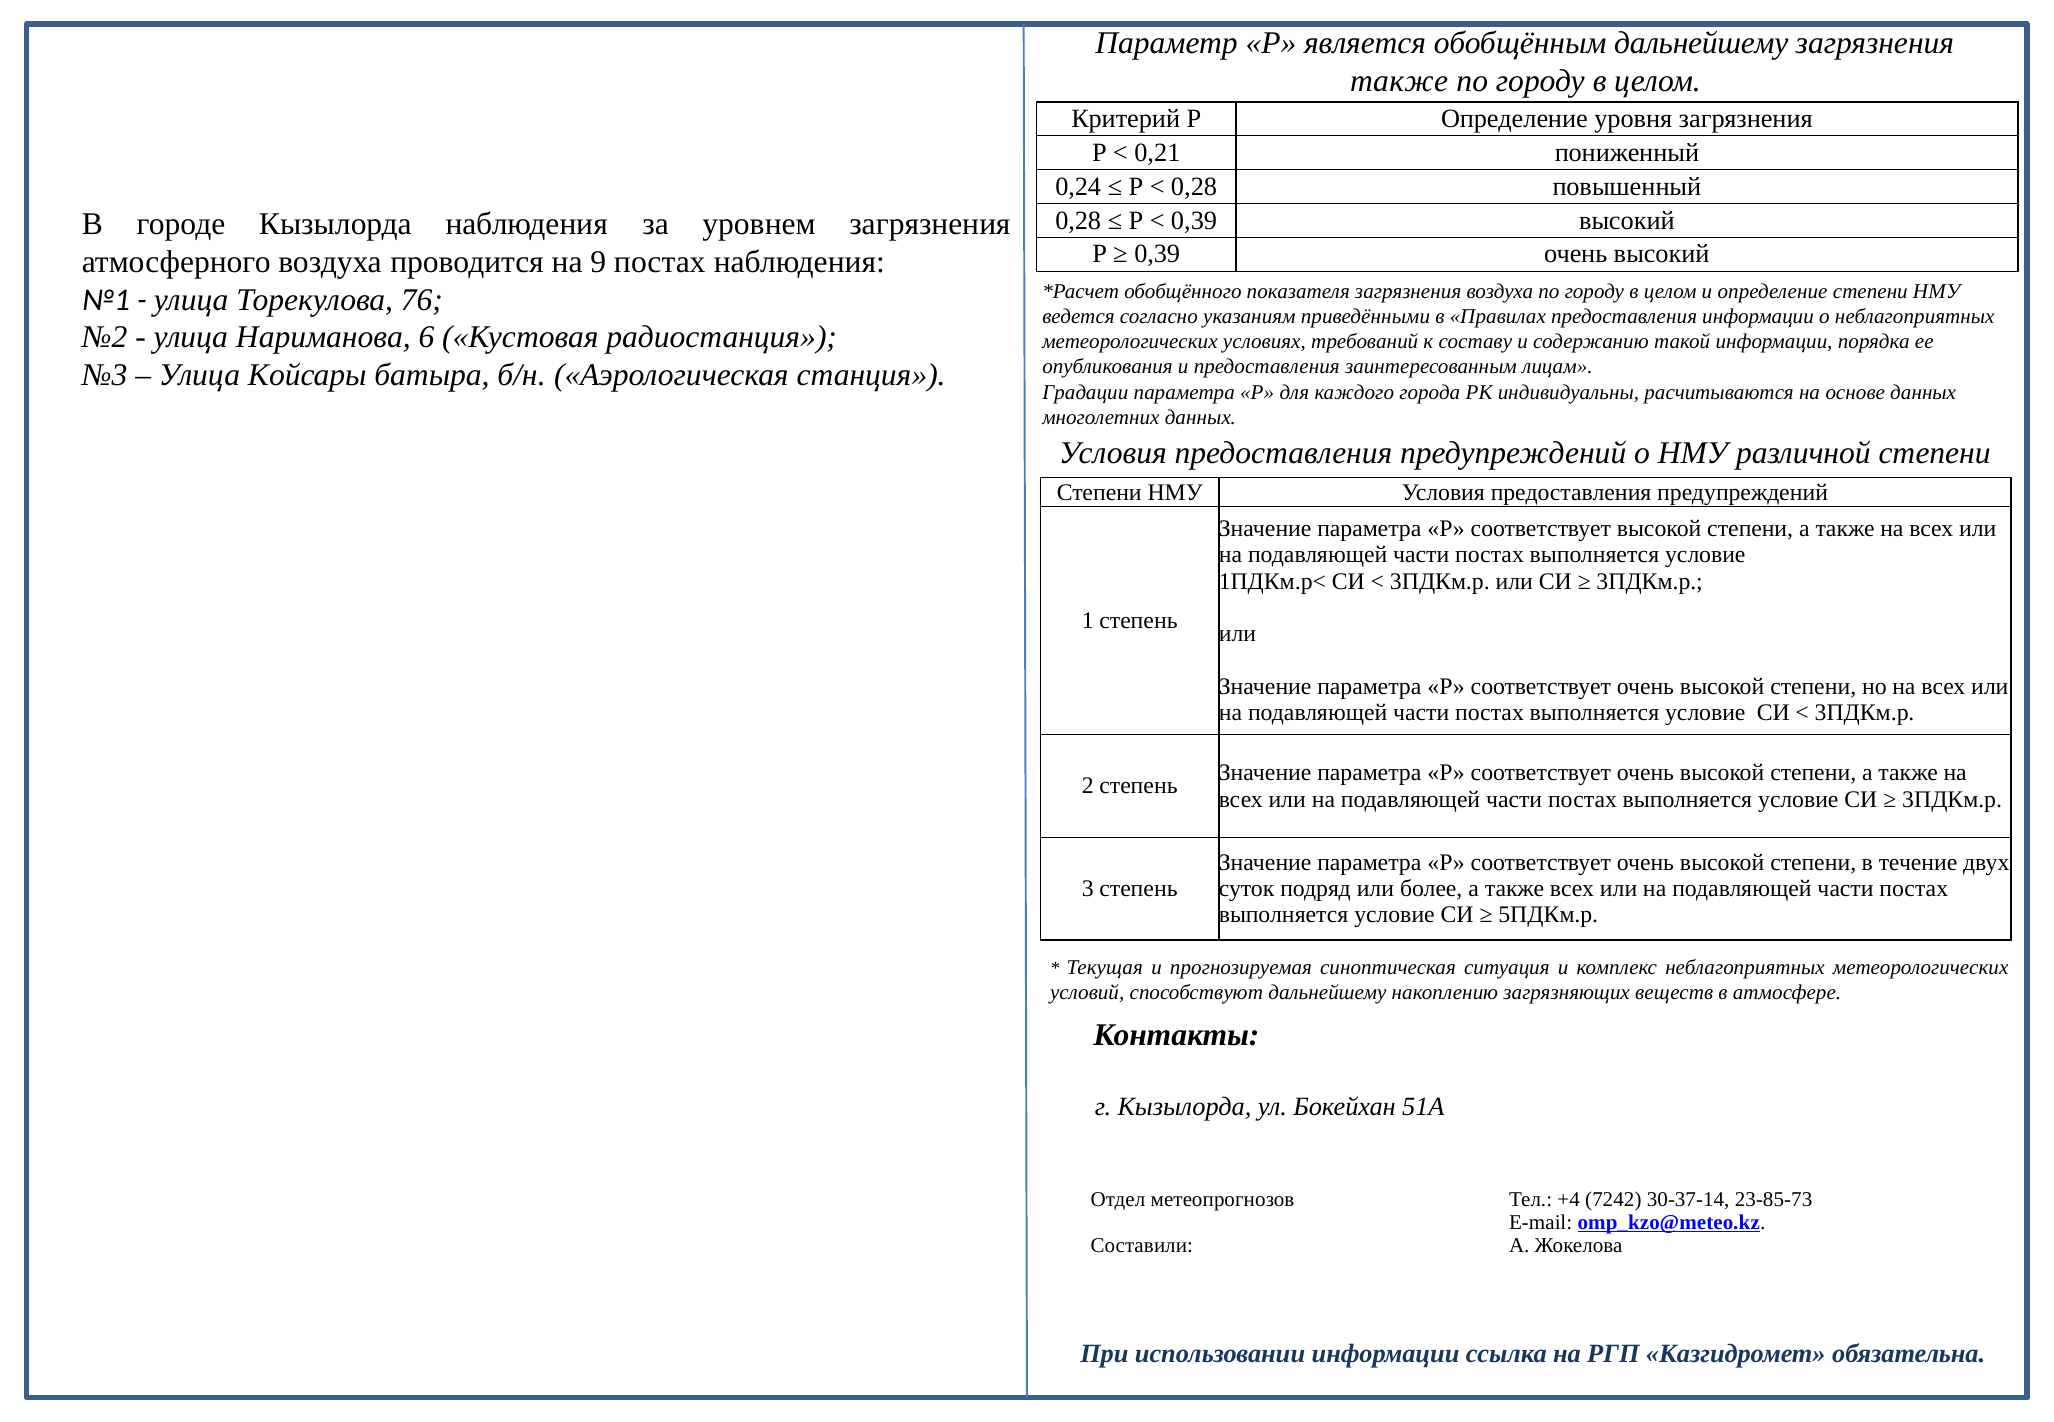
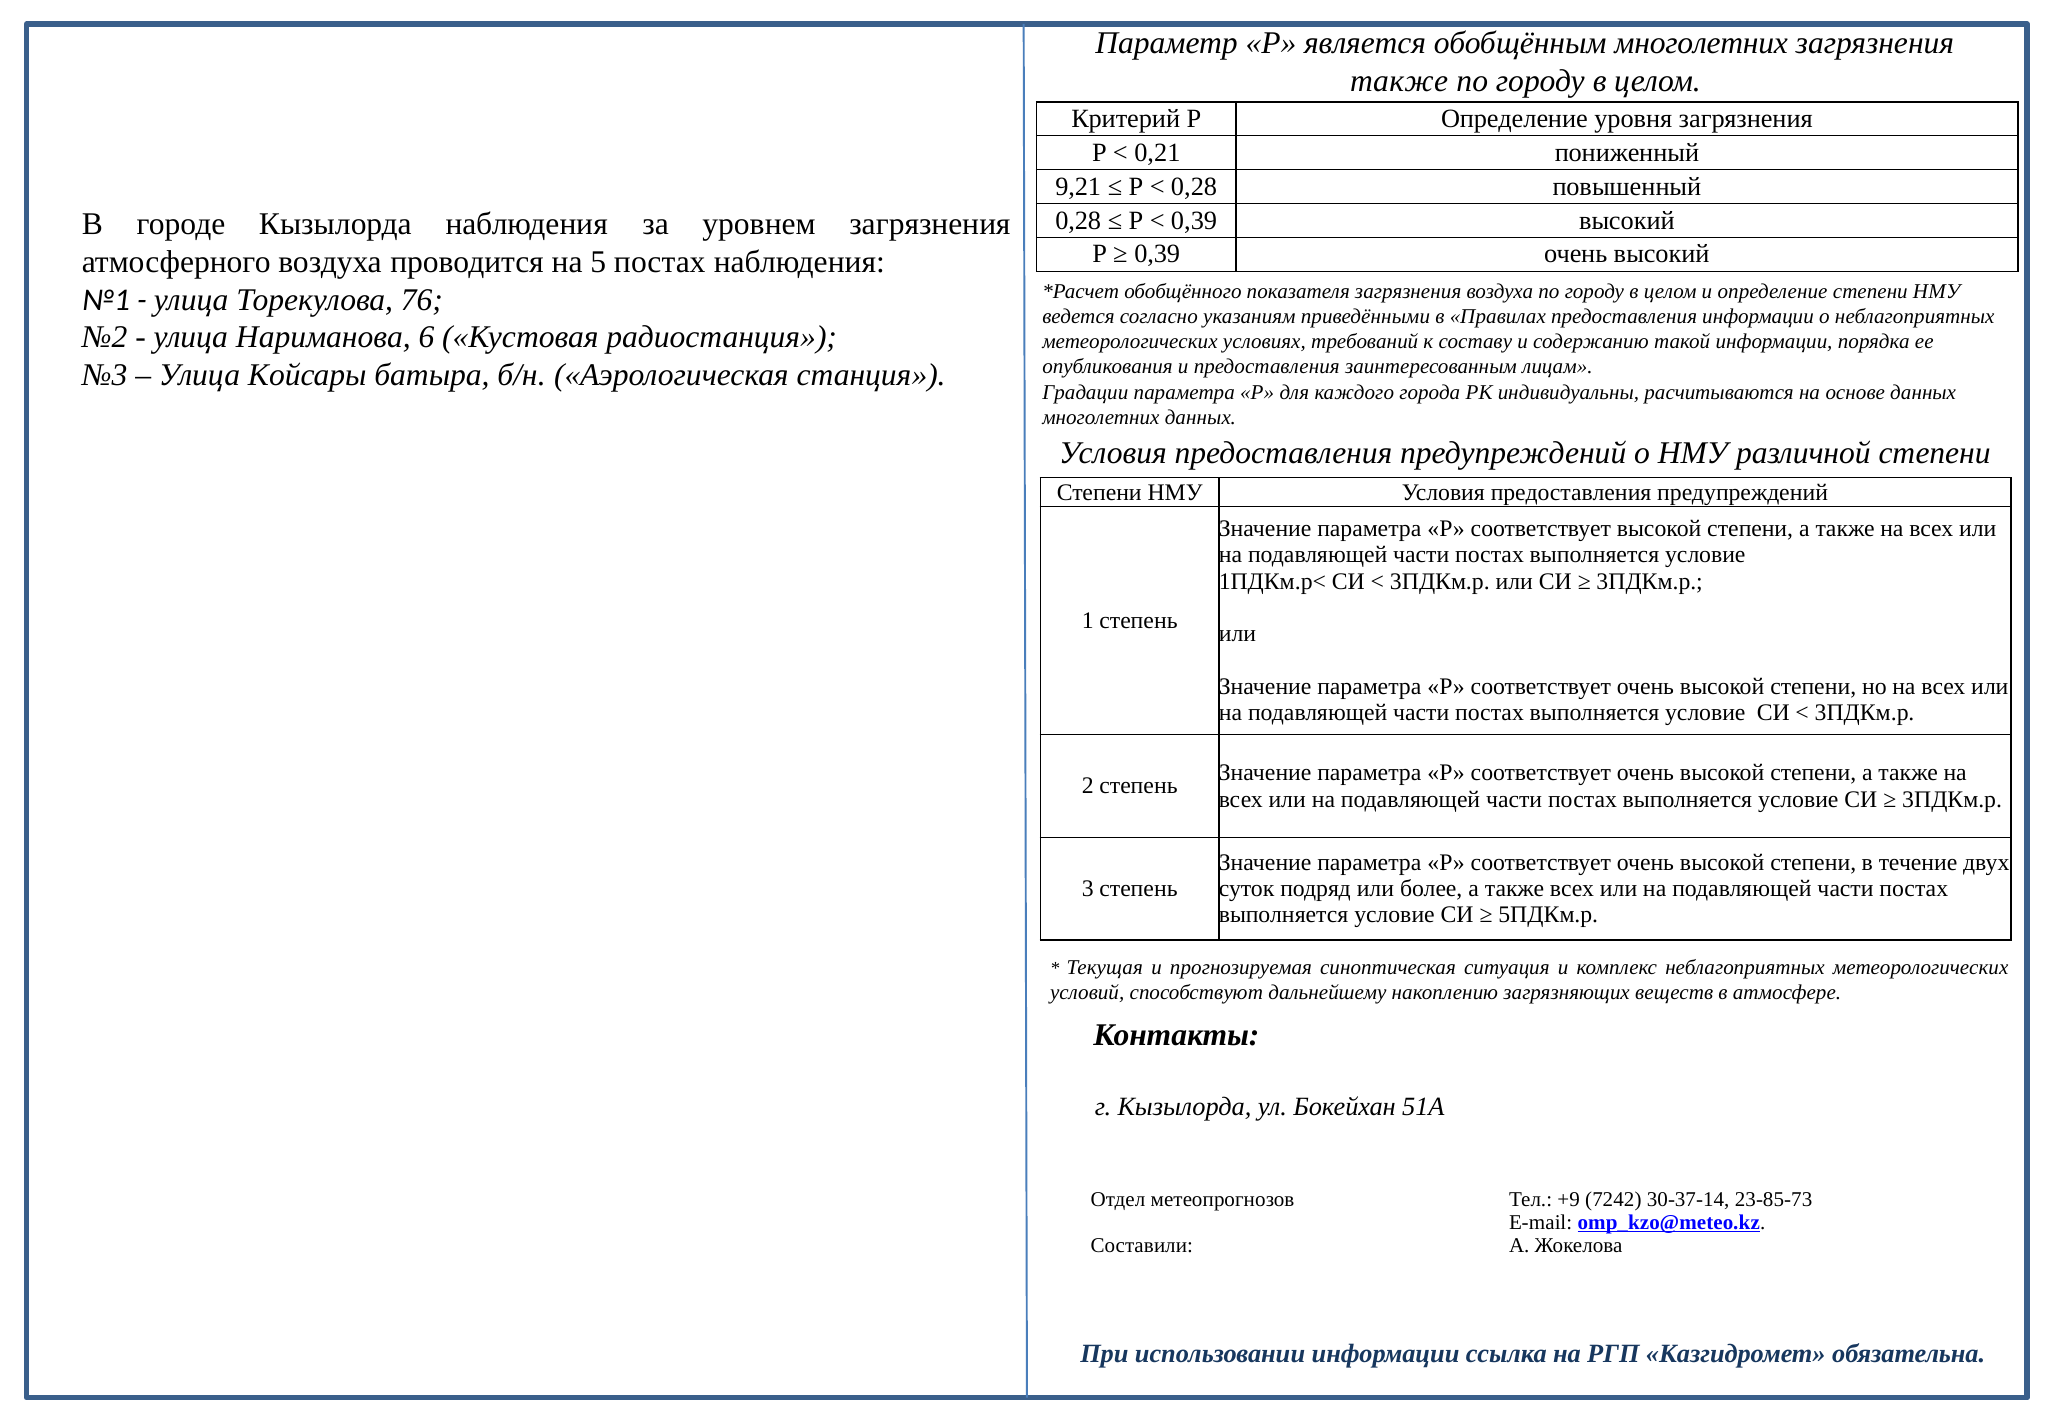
обобщённым дальнейшему: дальнейшему -> многолетних (1701, 43)
0,24: 0,24 -> 9,21 (1078, 186)
9: 9 -> 5 (598, 262)
+4: +4 -> +9 (1569, 1199)
